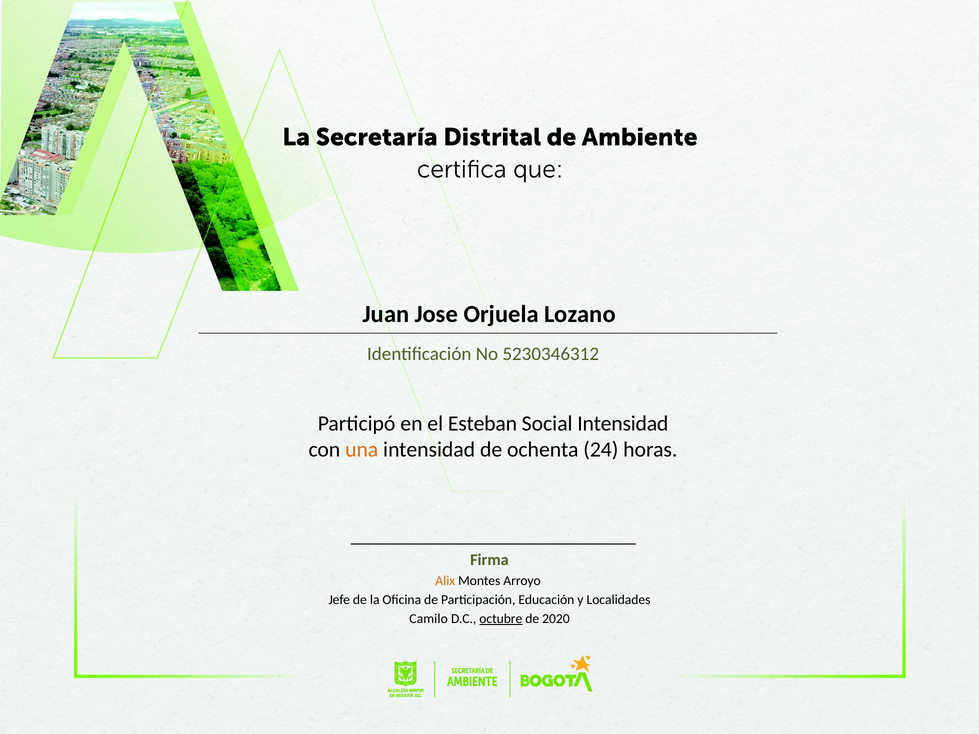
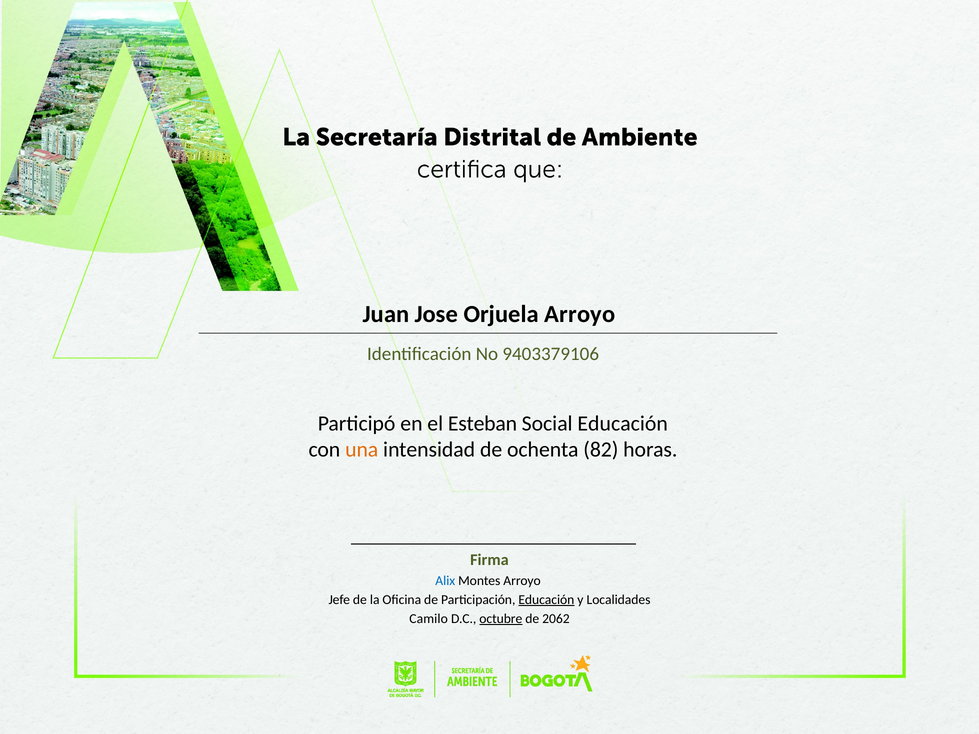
Orjuela Lozano: Lozano -> Arroyo (580, 314)
5230346312: 5230346312 -> 9403379106 (551, 354)
Social Intensidad: Intensidad -> Educación (623, 424)
24: 24 -> 82 (601, 450)
Alix colour: orange -> blue (445, 581)
Educación underline: none -> present (546, 600)
2020: 2020 -> 2062 (556, 619)
